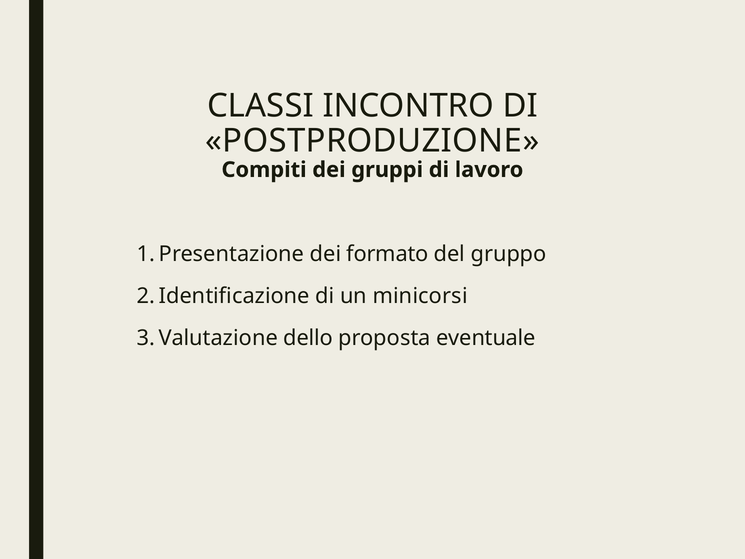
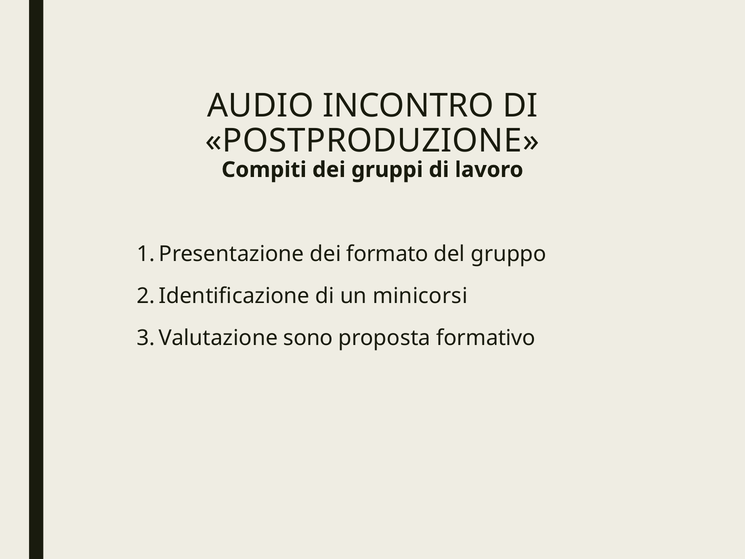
CLASSI: CLASSI -> AUDIO (261, 106)
dello: dello -> sono (308, 338)
eventuale: eventuale -> formativo (486, 338)
